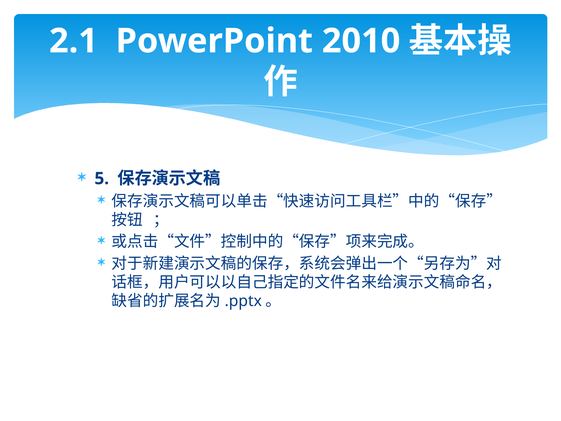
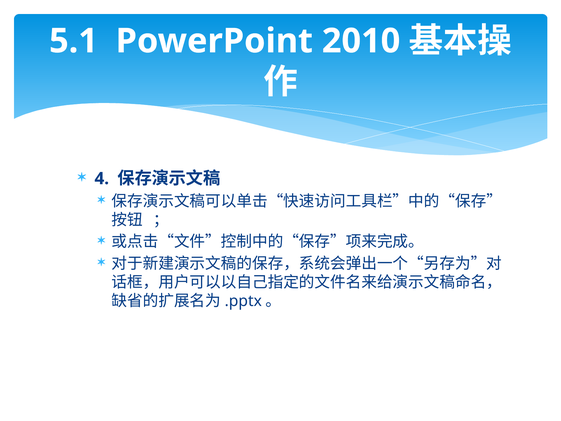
2.1: 2.1 -> 5.1 (73, 41)
5: 5 -> 4 (102, 178)
